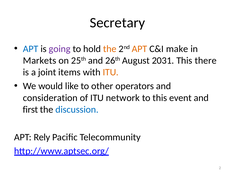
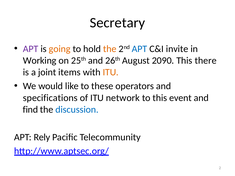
APT colour: blue -> purple (31, 49)
going colour: purple -> orange (60, 49)
APT colour: orange -> blue (139, 49)
make: make -> invite (177, 49)
Markets: Markets -> Working (40, 61)
2031: 2031 -> 2090 (163, 61)
other: other -> these (102, 86)
consideration: consideration -> specifications (50, 98)
first: first -> find (30, 110)
